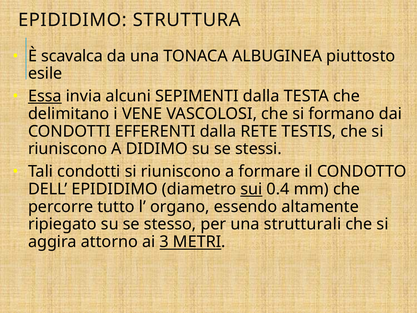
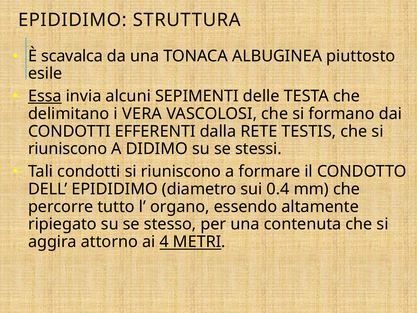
SEPIMENTI dalla: dalla -> delle (261, 96)
VENE: VENE -> VERA (142, 114)
sui underline: present -> none (251, 189)
strutturali: strutturali -> contenuta (303, 224)
3: 3 -> 4 (164, 242)
